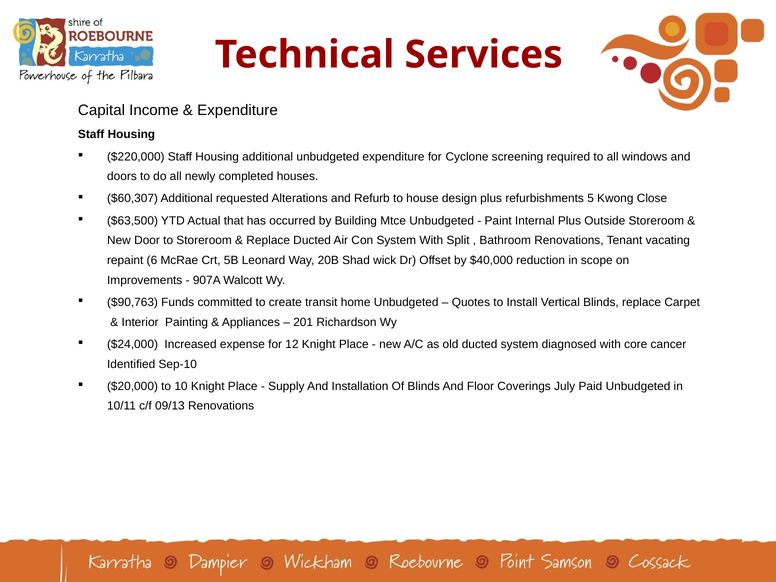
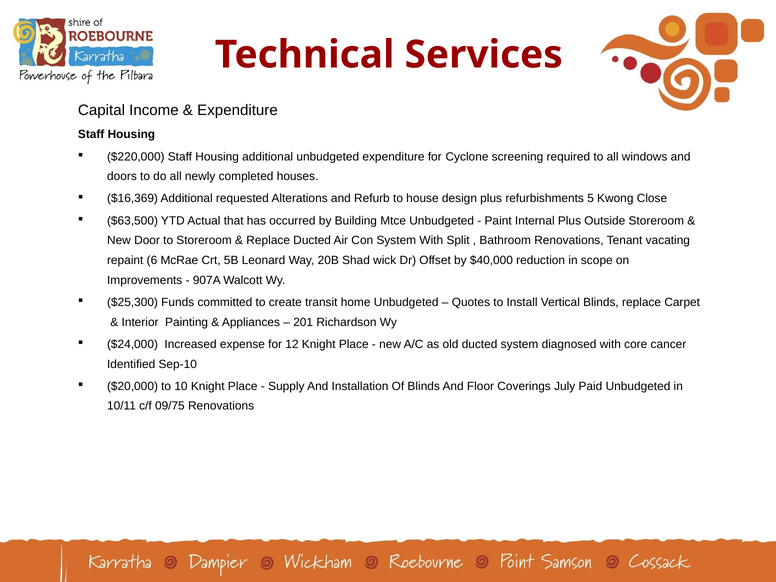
$60,307: $60,307 -> $16,369 (133, 199)
$90,763: $90,763 -> $25,300 (133, 302)
09/13: 09/13 -> 09/75 (170, 406)
